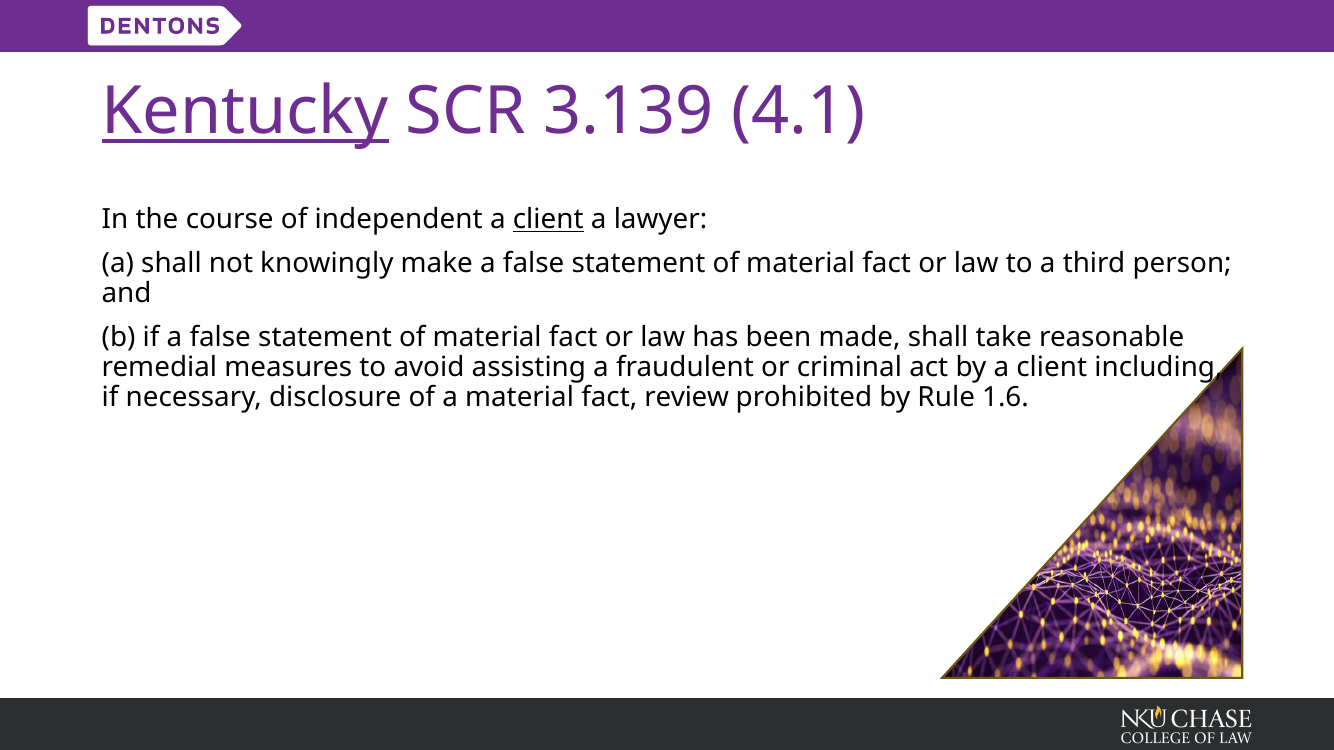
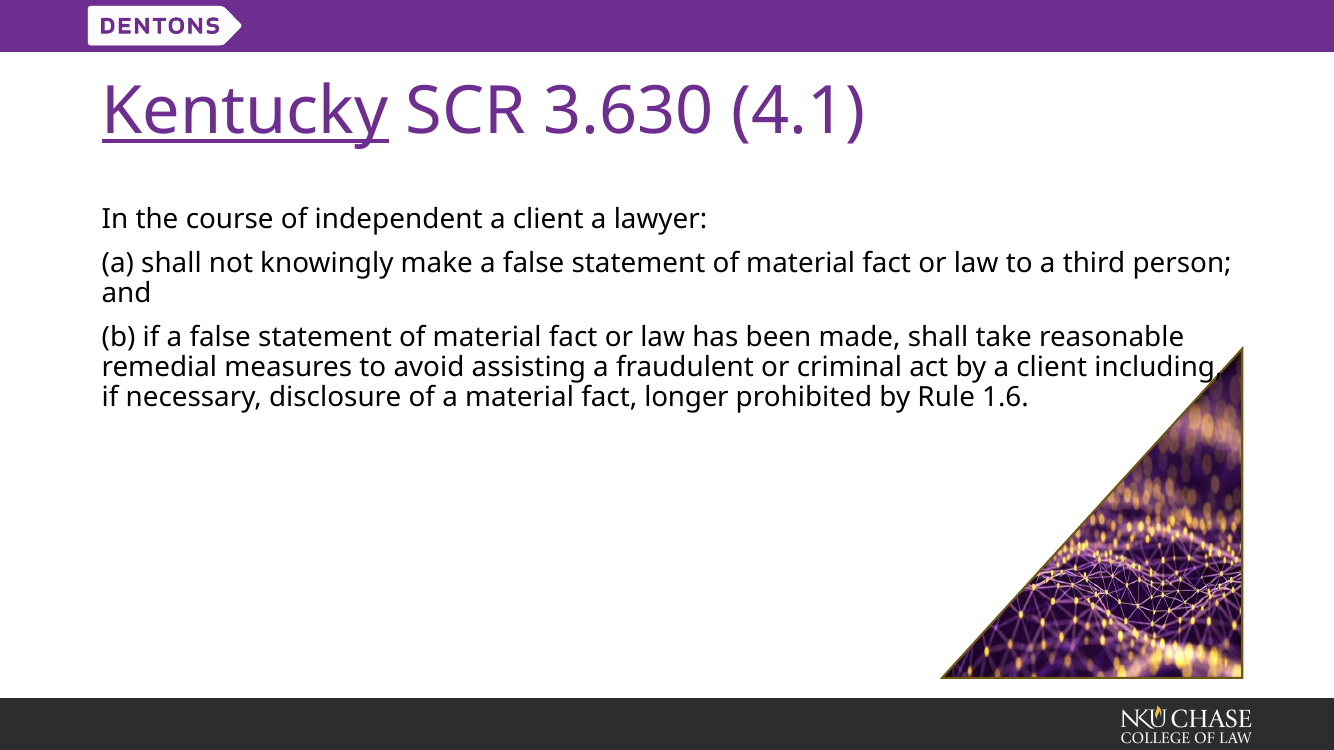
3.139: 3.139 -> 3.630 (629, 112)
client underline: present -> none (548, 220)
review: review -> longer (687, 398)
